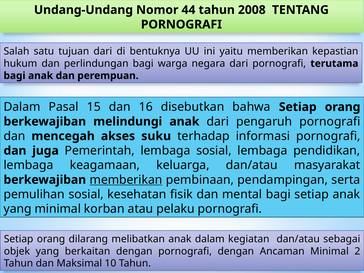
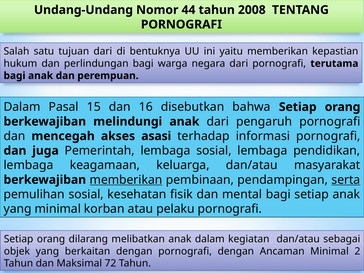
suku: suku -> asasi (156, 136)
serta underline: none -> present (346, 180)
10: 10 -> 72 (110, 263)
